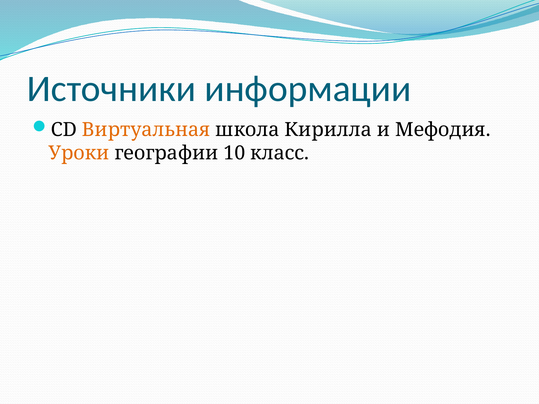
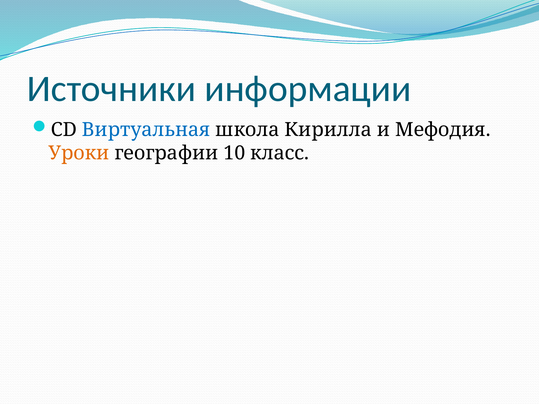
Виртуальная colour: orange -> blue (146, 130)
